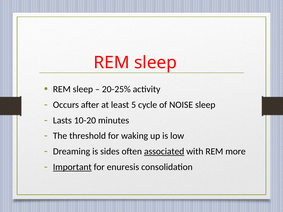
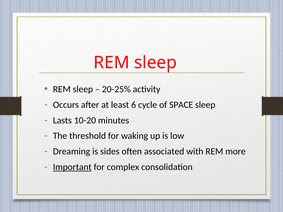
5: 5 -> 6 (134, 105)
NOISE: NOISE -> SPACE (181, 105)
associated underline: present -> none (164, 152)
enuresis: enuresis -> complex (123, 167)
